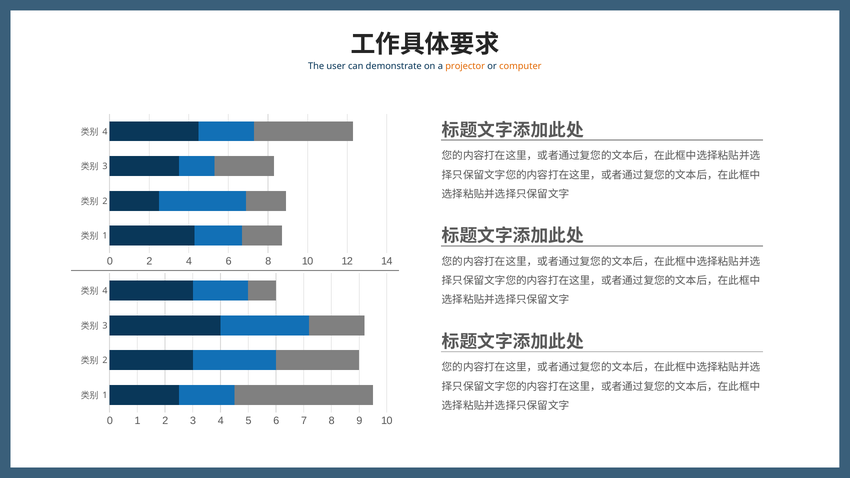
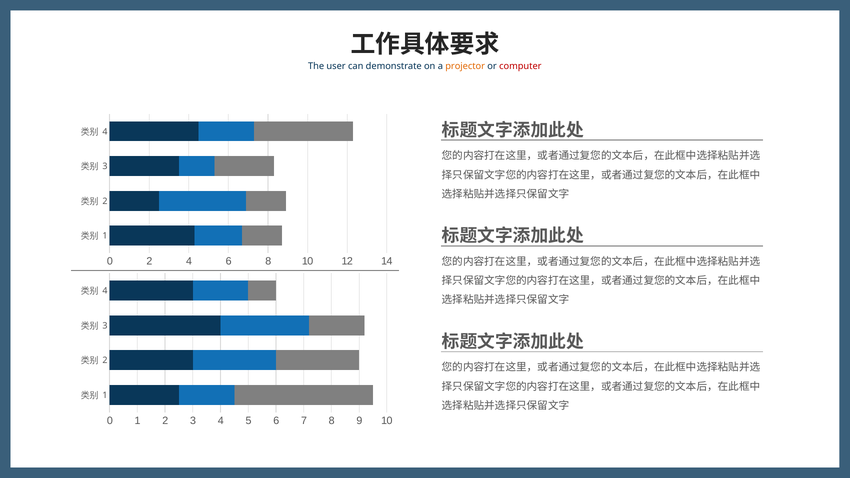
computer colour: orange -> red (520, 66)
